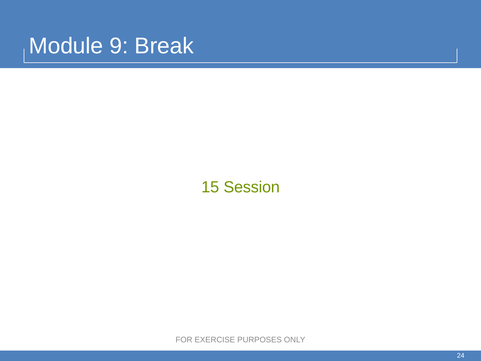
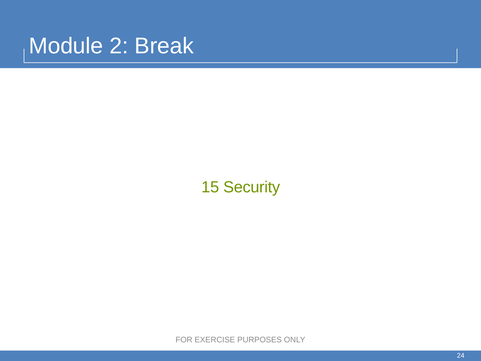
9: 9 -> 2 (119, 46)
Session: Session -> Security (252, 187)
